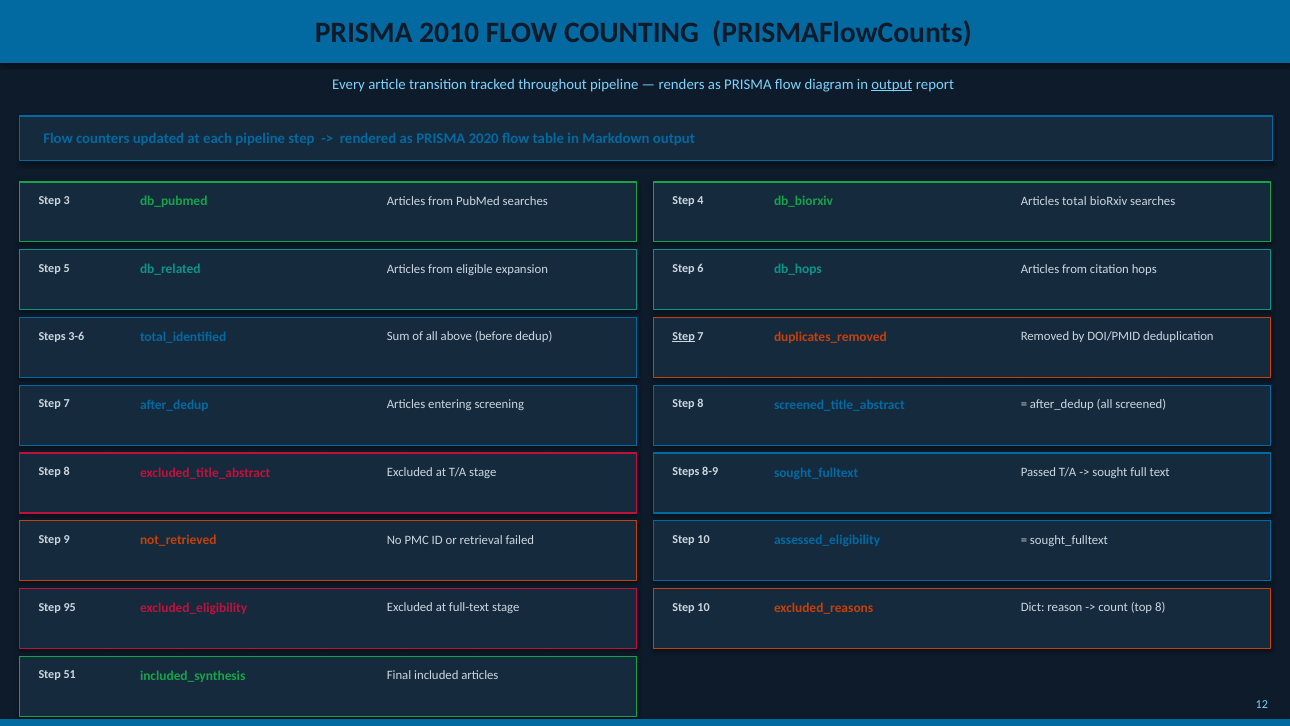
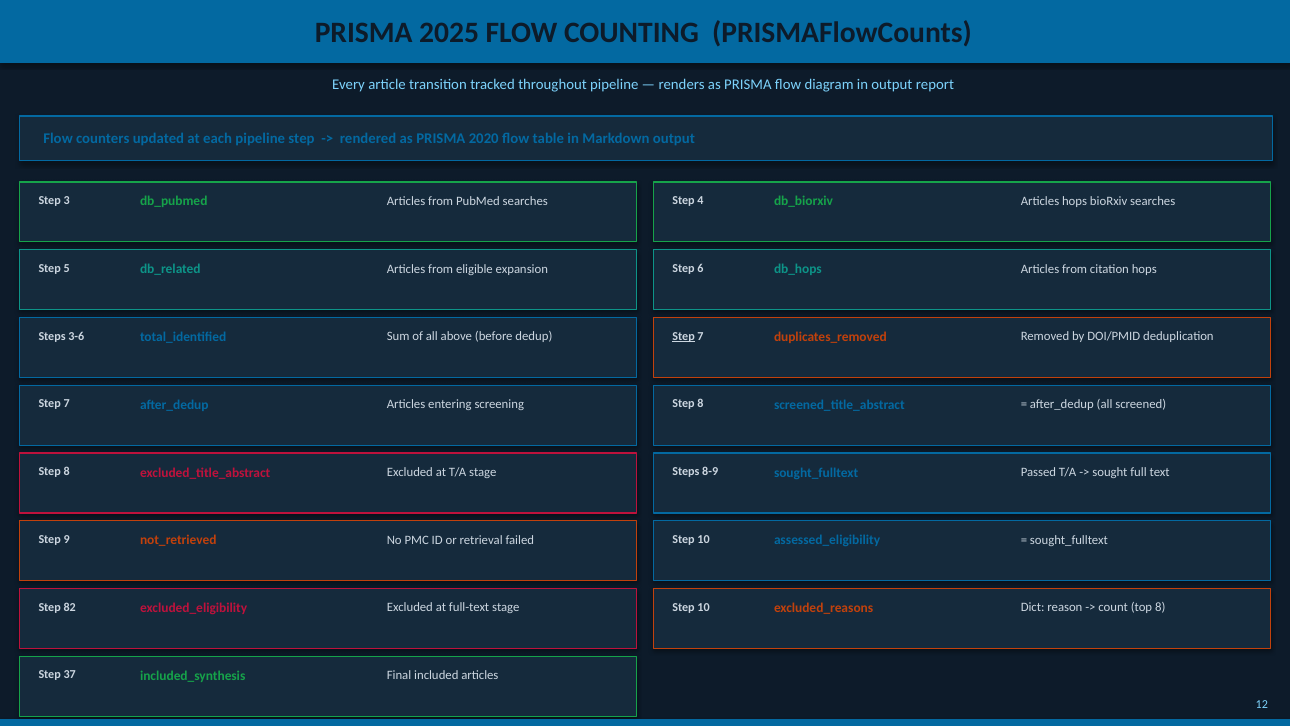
2010: 2010 -> 2025 (449, 32)
output underline: present -> none (892, 84)
Articles total: total -> hops (1075, 201)
95: 95 -> 82 (70, 607)
51: 51 -> 37 (70, 675)
